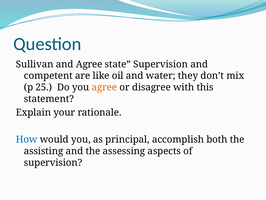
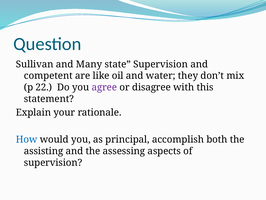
and Agree: Agree -> Many (89, 64)
25: 25 -> 22 (44, 87)
agree colour: orange -> purple (104, 87)
